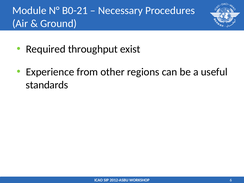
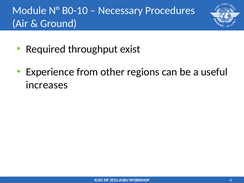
B0-21: B0-21 -> B0-10 (75, 11)
standards: standards -> increases (47, 85)
